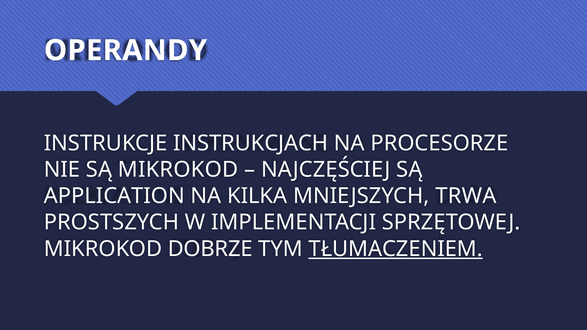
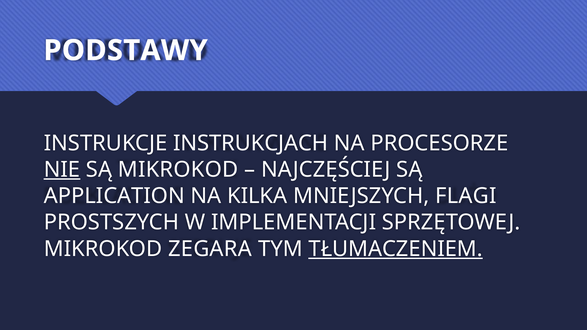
OPERANDY: OPERANDY -> PODSTAWY (126, 50)
NIE underline: none -> present (62, 170)
TRWA: TRWA -> FLAGI (466, 196)
DOBRZE: DOBRZE -> ZEGARA (210, 249)
